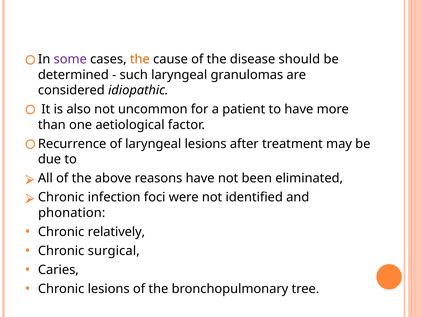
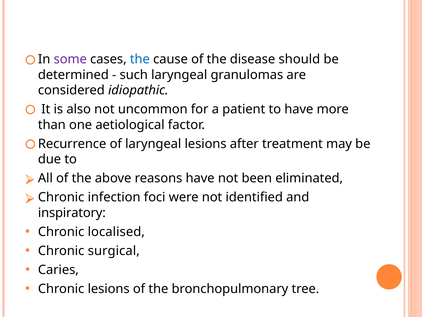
the colour: orange -> blue (140, 59)
phonation: phonation -> inspiratory (72, 212)
relatively: relatively -> localised (116, 231)
